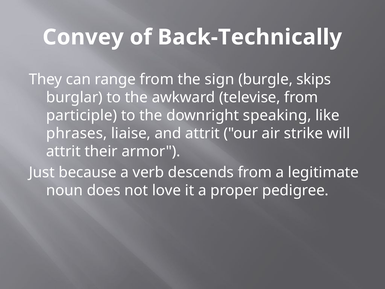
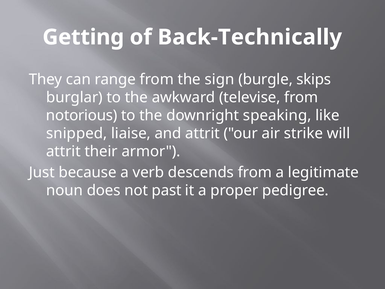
Convey: Convey -> Getting (83, 37)
participle: participle -> notorious (82, 115)
phrases: phrases -> snipped (77, 133)
love: love -> past (167, 190)
